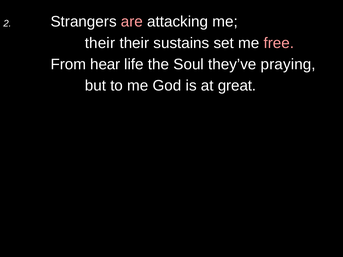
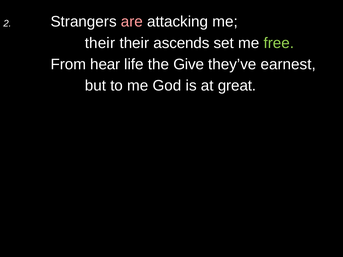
sustains: sustains -> ascends (181, 43)
free colour: pink -> light green (279, 43)
Soul: Soul -> Give (189, 64)
praying: praying -> earnest (288, 64)
